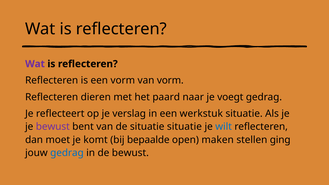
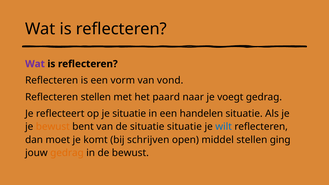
van vorm: vorm -> vond (170, 80)
Reflecteren dieren: dieren -> stellen (96, 97)
je verslag: verslag -> situatie (129, 114)
werkstuk: werkstuk -> handelen (201, 114)
bewust colour: purple -> orange (53, 127)
bepaalde: bepaalde -> schrijven (148, 140)
maken: maken -> middel (218, 140)
gedrag colour: blue -> orange (67, 153)
